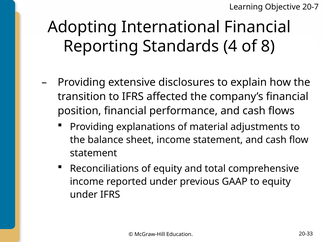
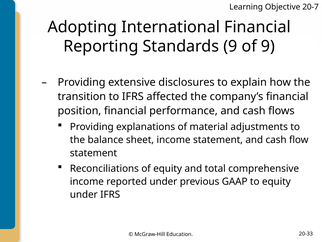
Standards 4: 4 -> 9 (230, 46)
of 8: 8 -> 9 (268, 46)
